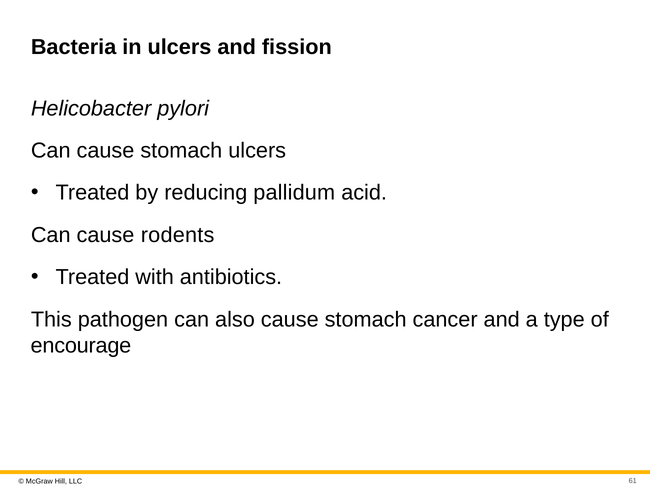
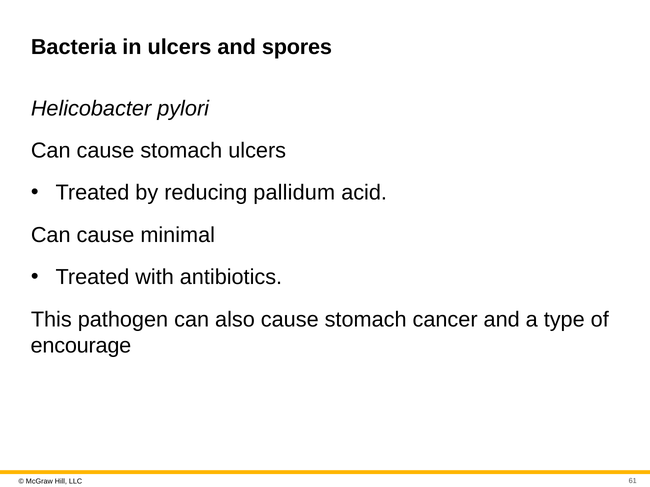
fission: fission -> spores (297, 47)
rodents: rodents -> minimal (178, 235)
